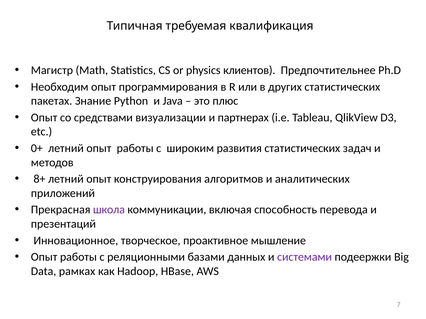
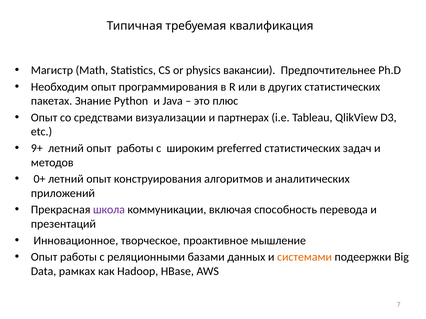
клиентов: клиентов -> вакансии (249, 70)
0+: 0+ -> 9+ (37, 149)
развития: развития -> preferred (239, 149)
8+: 8+ -> 0+ (39, 179)
системами colour: purple -> orange (305, 257)
